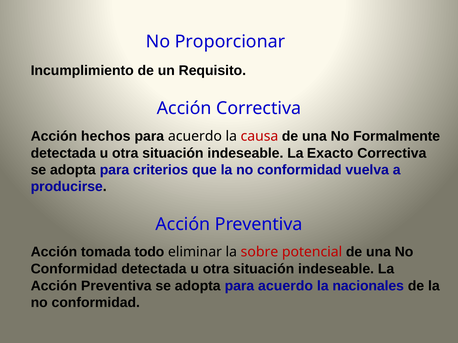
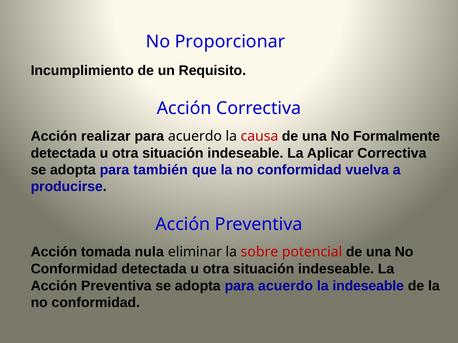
hechos: hechos -> realizar (106, 136)
Exacto: Exacto -> Aplicar (330, 153)
criterios: criterios -> también (161, 170)
todo: todo -> nula (149, 252)
la nacionales: nacionales -> indeseable (368, 286)
